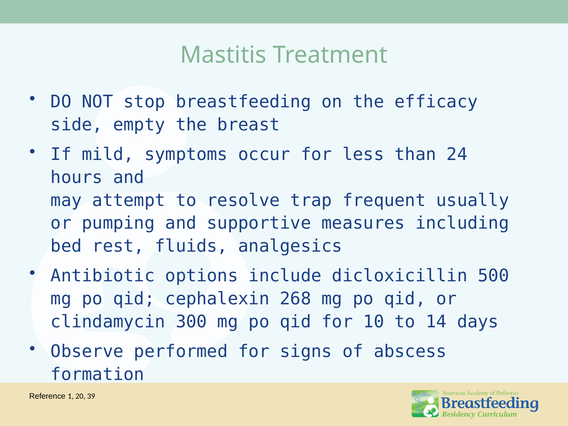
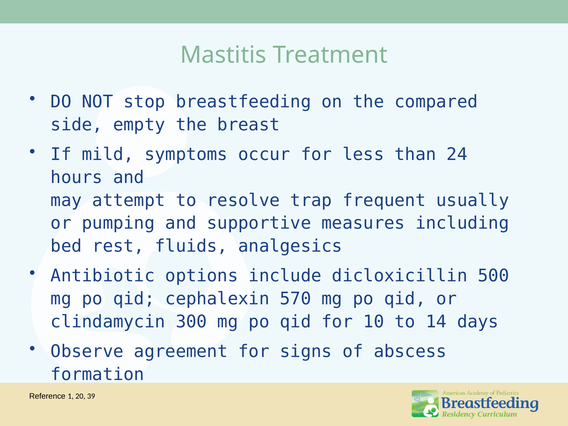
efficacy: efficacy -> compared (436, 102)
268: 268 -> 570 (296, 299)
performed: performed -> agreement (181, 352)
